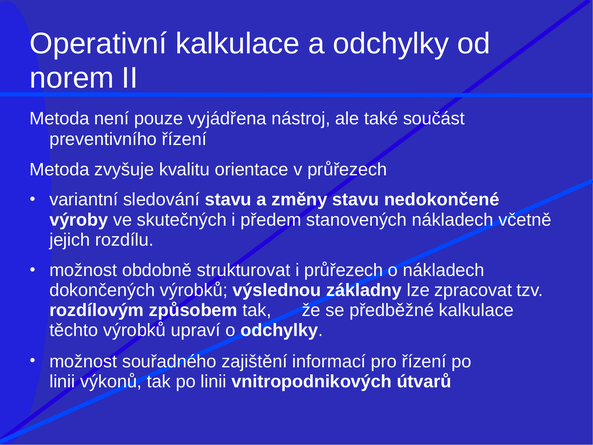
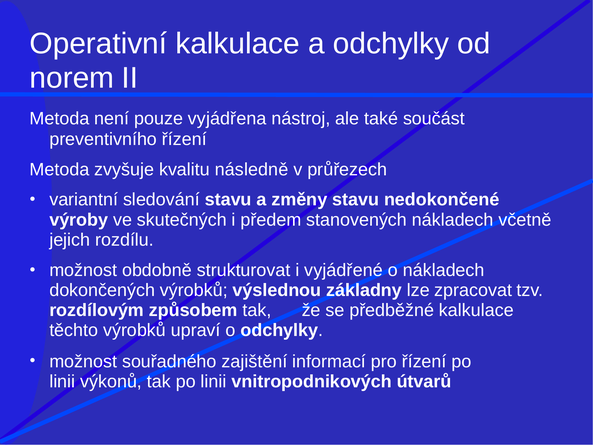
orientace: orientace -> následně (252, 170)
i průřezech: průřezech -> vyjádřené (344, 270)
